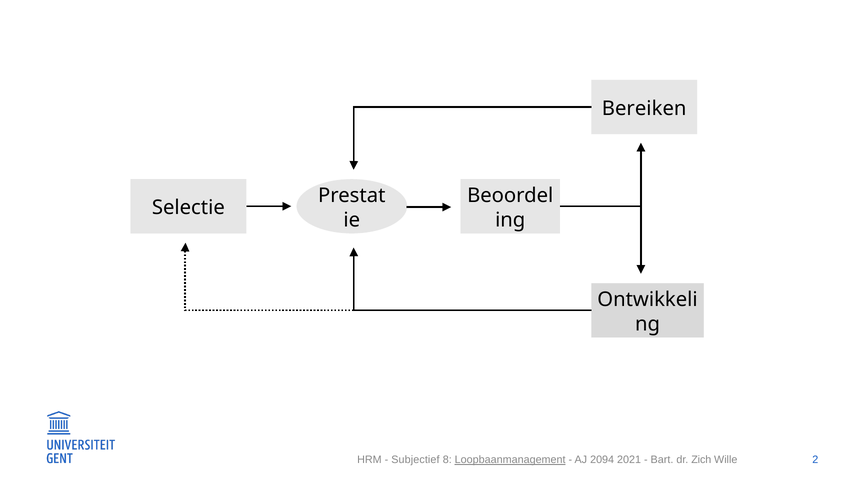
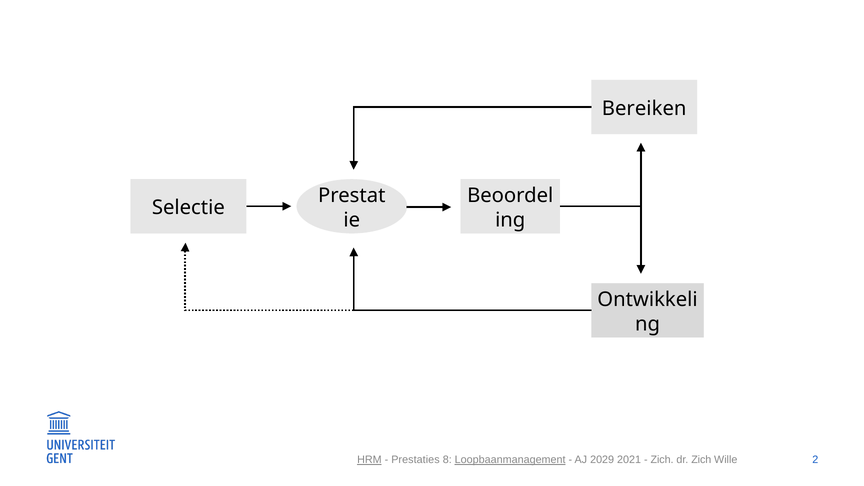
HRM underline: none -> present (369, 460)
Subjectief: Subjectief -> Prestaties (415, 460)
2094: 2094 -> 2029 (602, 460)
Bart: Bart -> Zich (662, 460)
